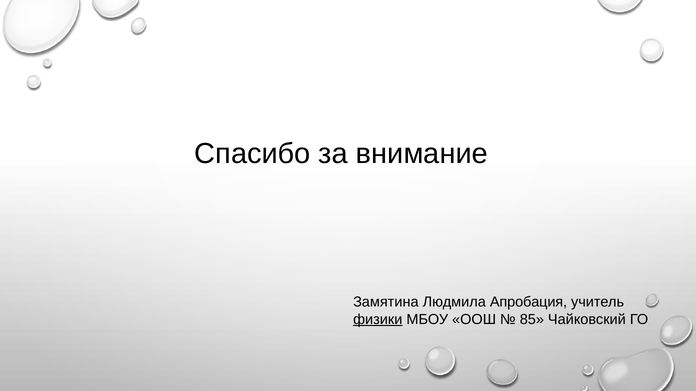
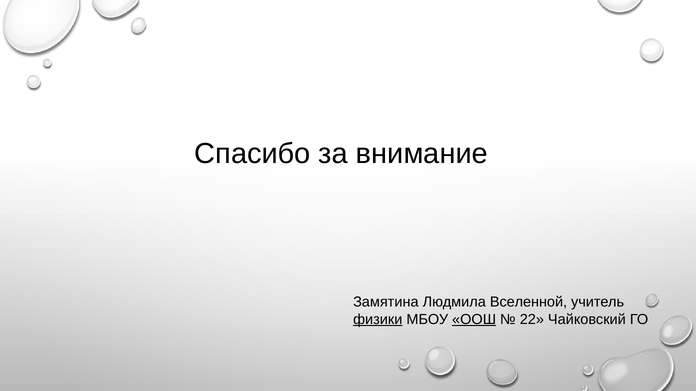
Апробация: Апробация -> Вселенной (528, 302)
ООШ underline: none -> present (474, 320)
85: 85 -> 22 (532, 320)
